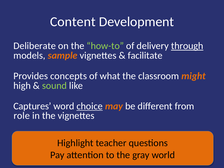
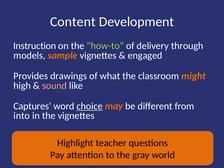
Deliberate: Deliberate -> Instruction (35, 46)
through underline: present -> none (187, 46)
facilitate: facilitate -> engaged (145, 55)
concepts: concepts -> drawings (69, 76)
sound colour: light green -> pink (54, 86)
role: role -> into (22, 116)
